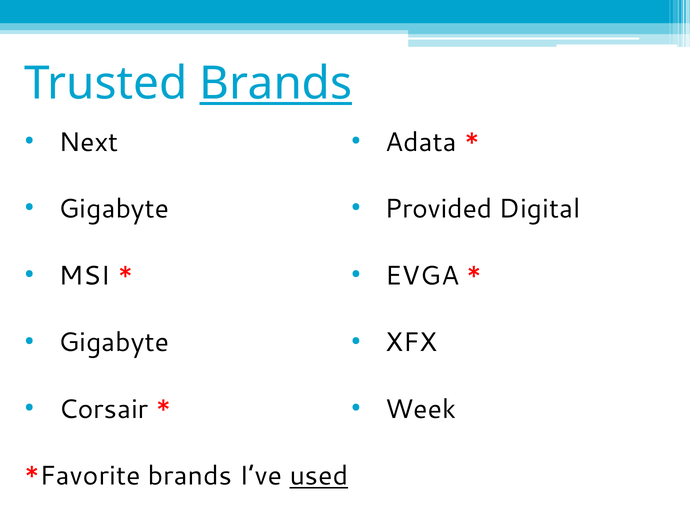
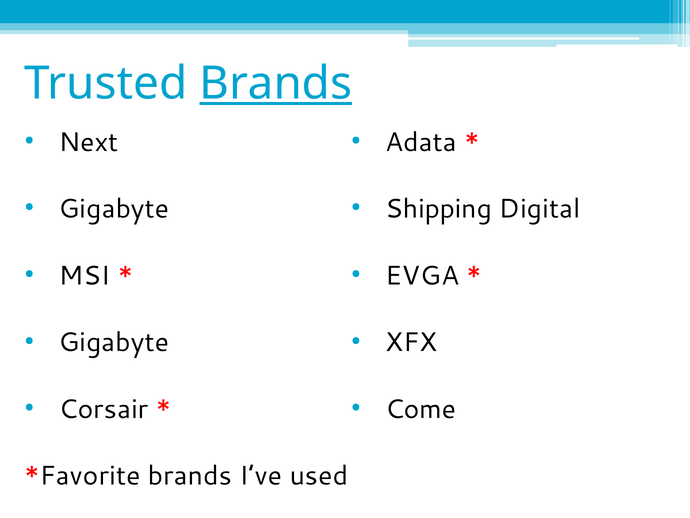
Provided: Provided -> Shipping (439, 209)
Week: Week -> Come (421, 409)
used underline: present -> none (319, 476)
